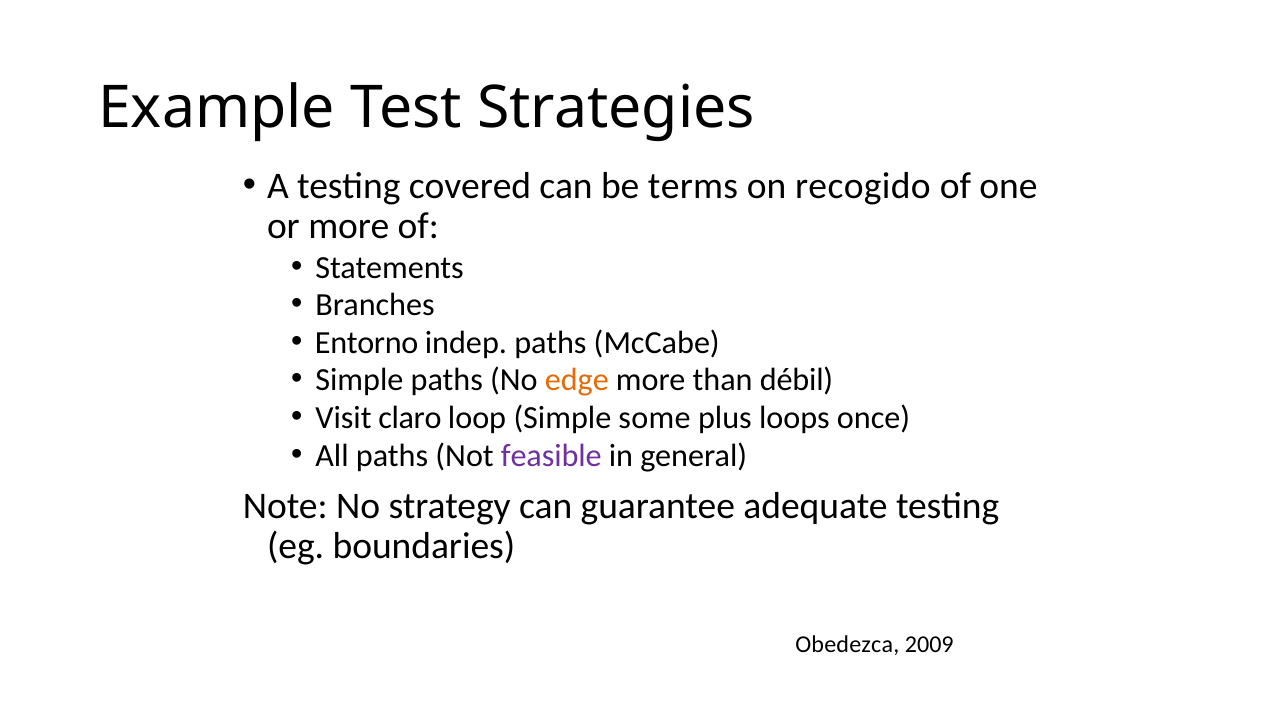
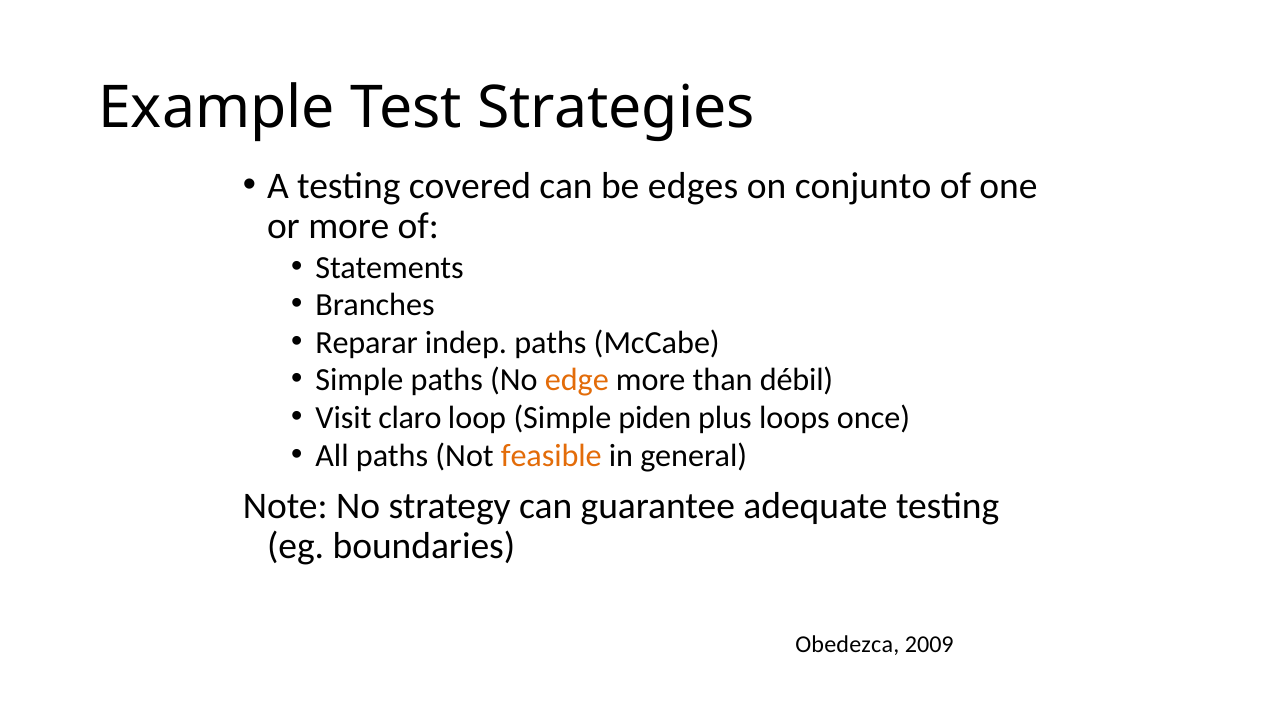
terms: terms -> edges (693, 186)
recogido: recogido -> conjunto (863, 186)
Entorno: Entorno -> Reparar (367, 343)
some: some -> piden (655, 418)
feasible colour: purple -> orange (551, 455)
